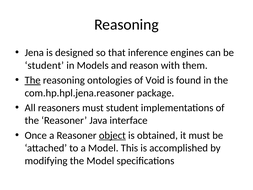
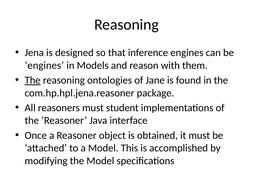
student: student -> engines (44, 65)
Void: Void -> Jane (155, 80)
object underline: present -> none (112, 135)
